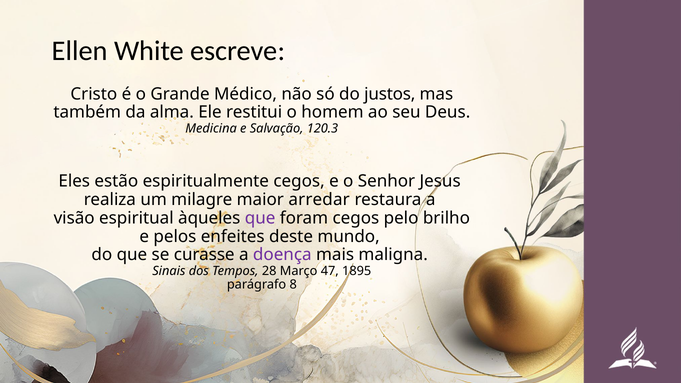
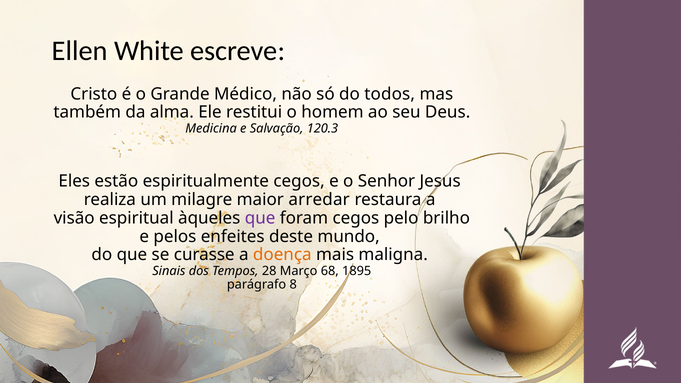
justos: justos -> todos (390, 94)
doença colour: purple -> orange (282, 255)
47: 47 -> 68 (330, 271)
